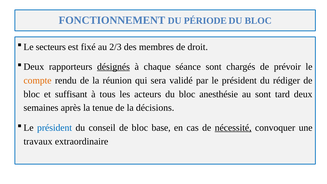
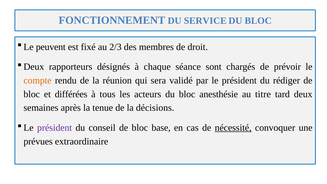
PÉRIODE: PÉRIODE -> SERVICE (205, 21)
secteurs: secteurs -> peuvent (51, 47)
désignés underline: present -> none (113, 67)
suffisant: suffisant -> différées (71, 94)
au sont: sont -> titre (263, 94)
président colour: blue -> purple (55, 128)
travaux: travaux -> prévues (38, 141)
